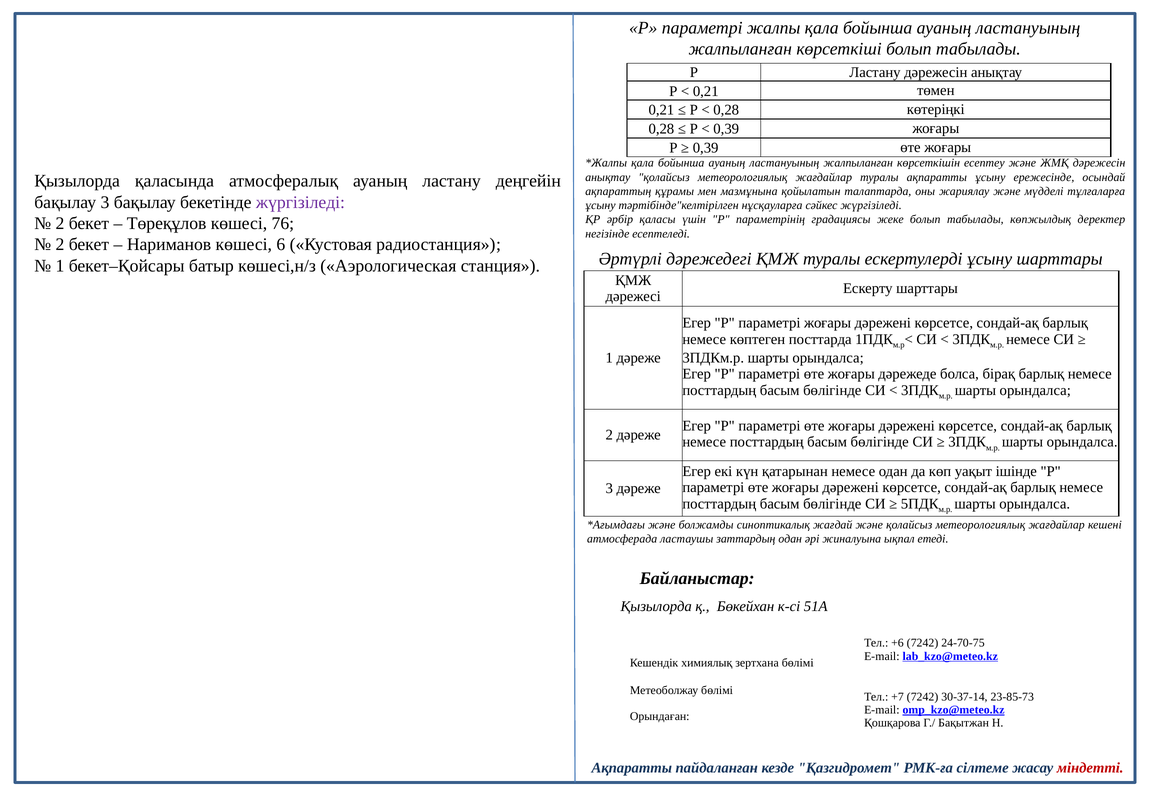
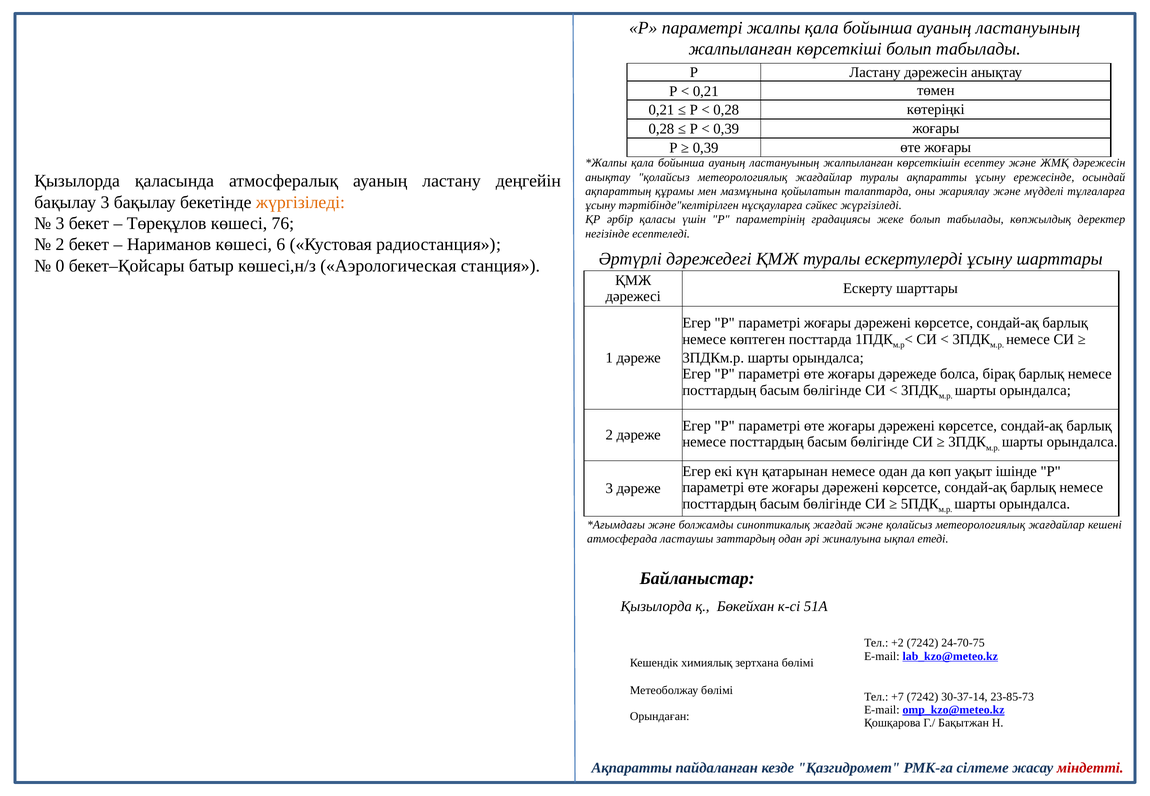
жүргізіледі colour: purple -> orange (300, 202)
2: 2 -> 3 (60, 223)
1: 1 -> 0 (60, 266)
+6: +6 -> +2 (897, 643)
